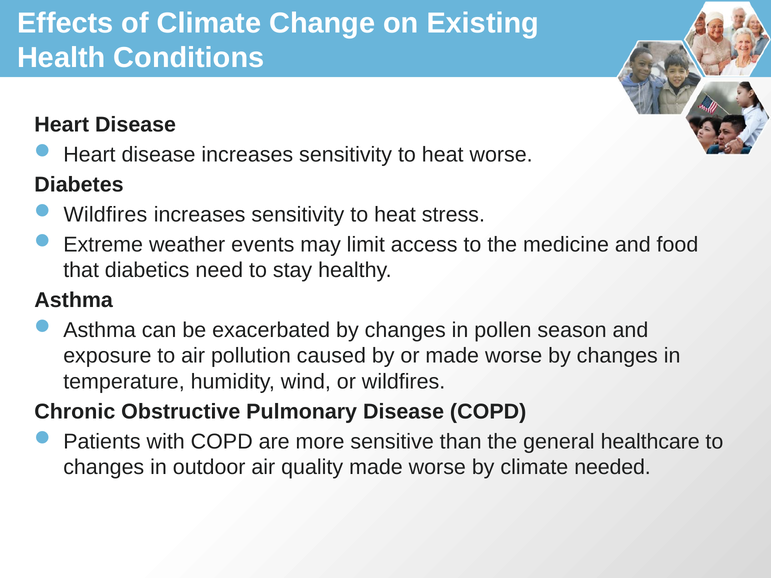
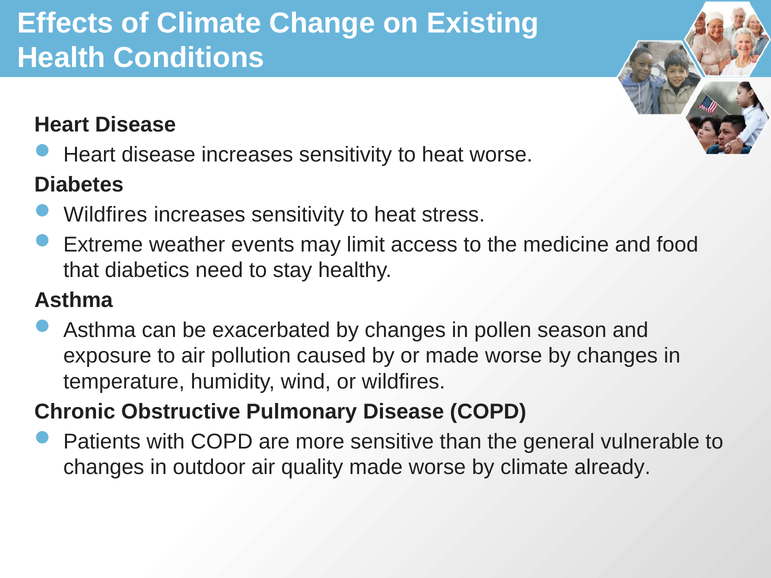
healthcare: healthcare -> vulnerable (650, 442)
needed: needed -> already (612, 467)
